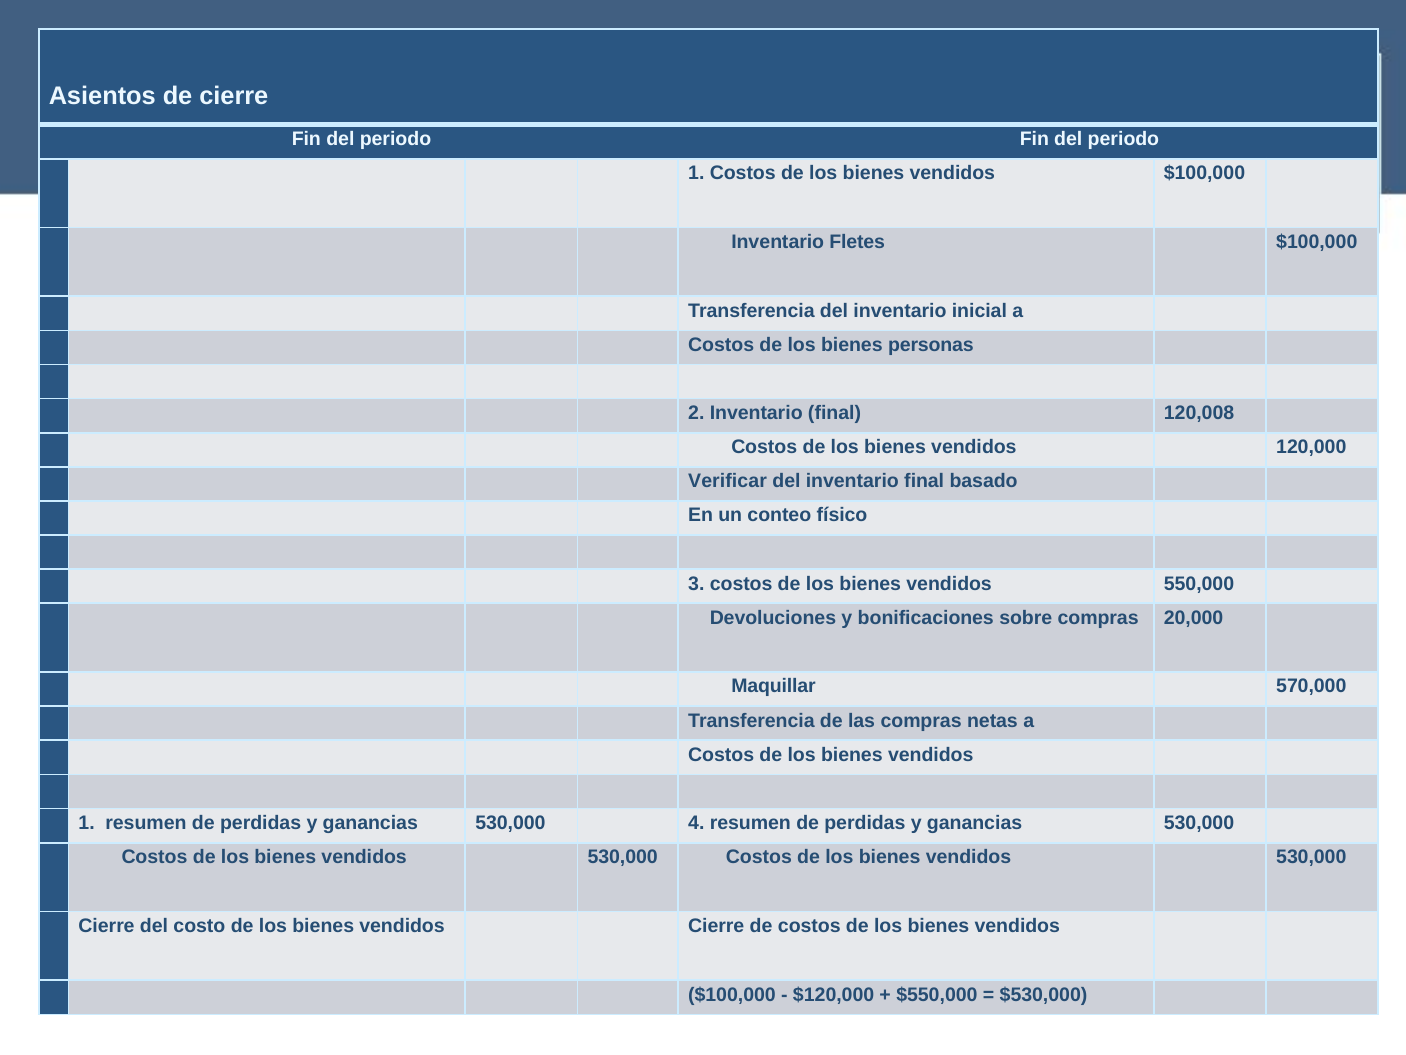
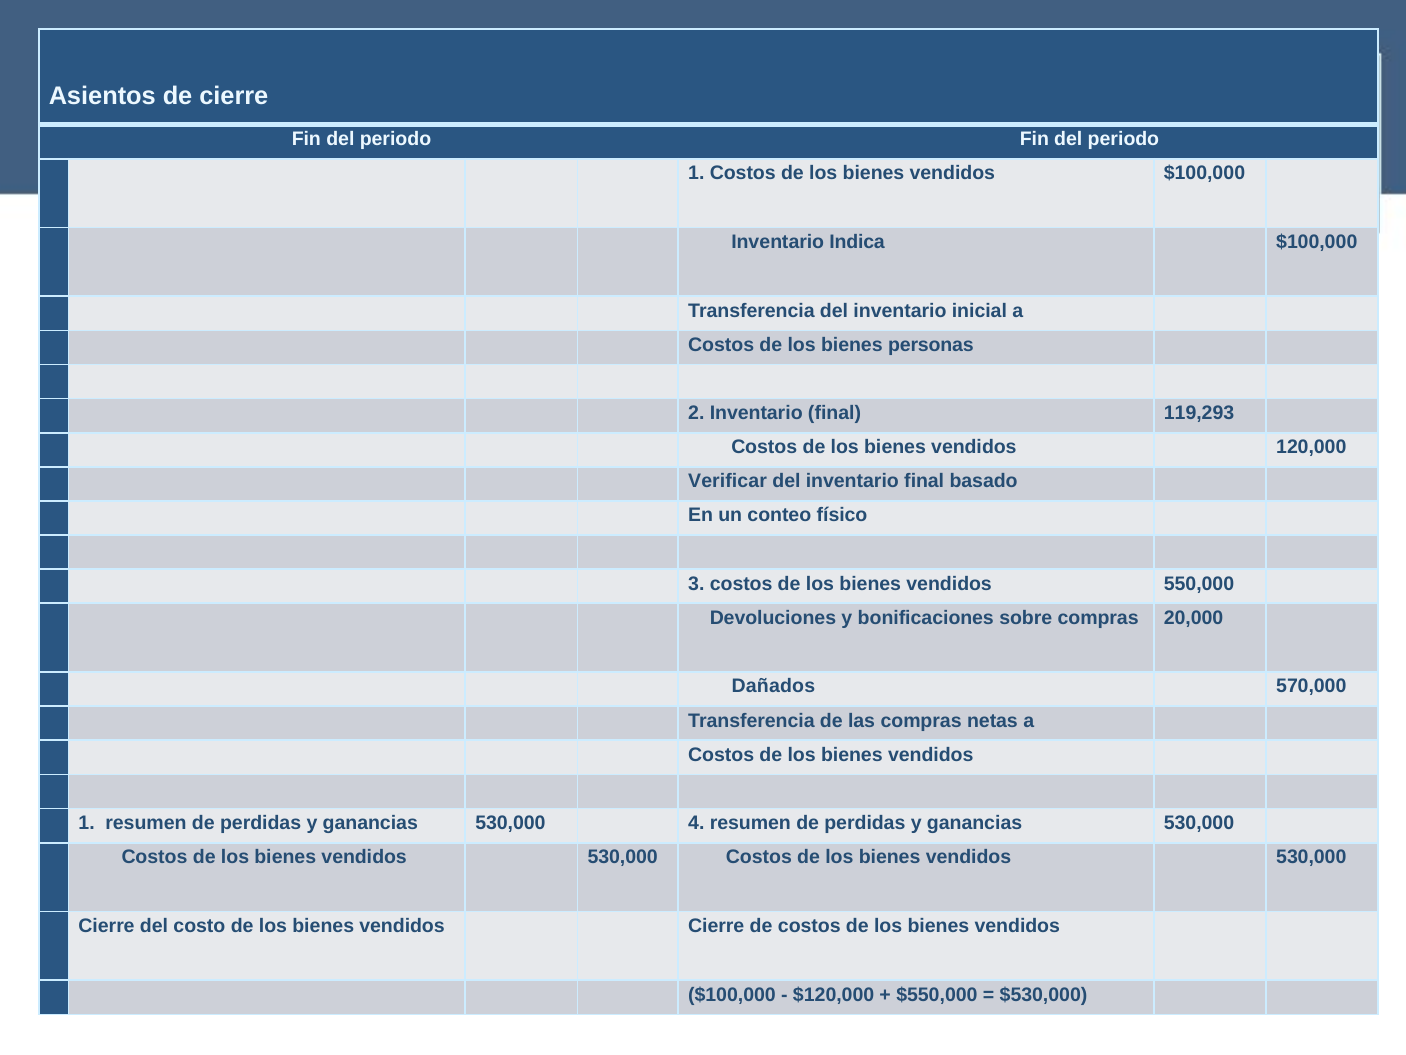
Fletes: Fletes -> Indica (857, 242)
120,008: 120,008 -> 119,293 (1199, 413)
Maquillar: Maquillar -> Dañados (773, 686)
